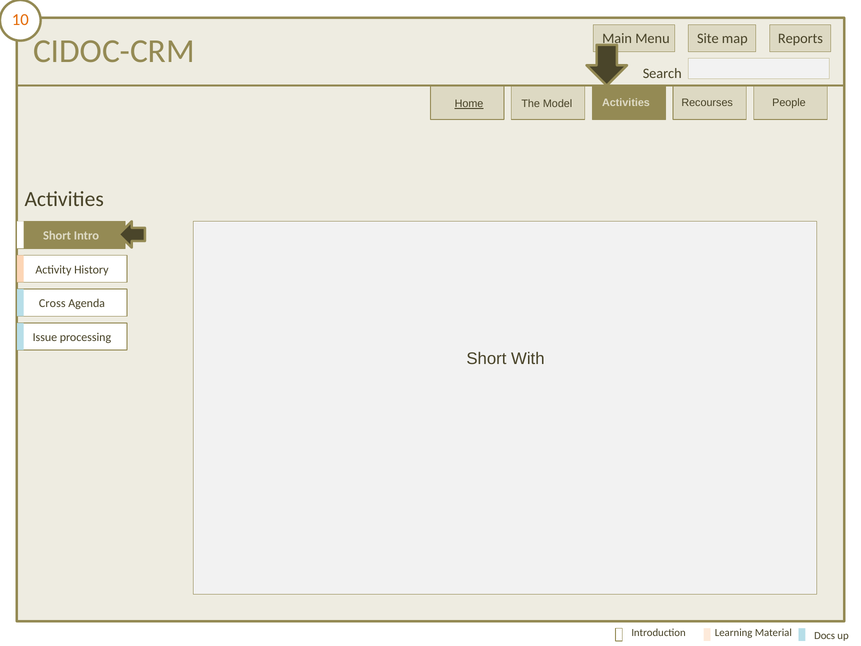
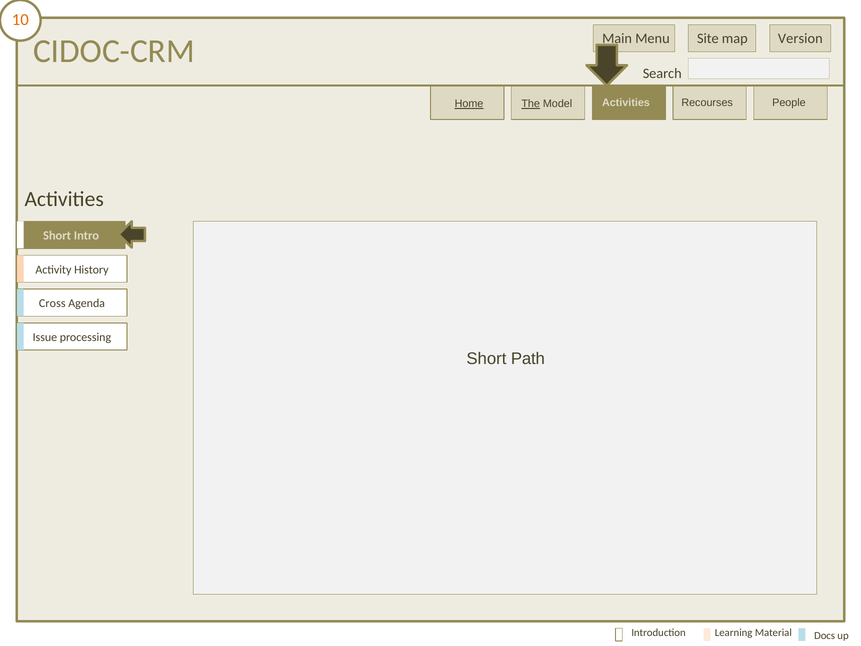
Reports: Reports -> Version (800, 38)
The underline: none -> present (531, 104)
With: With -> Path (528, 359)
